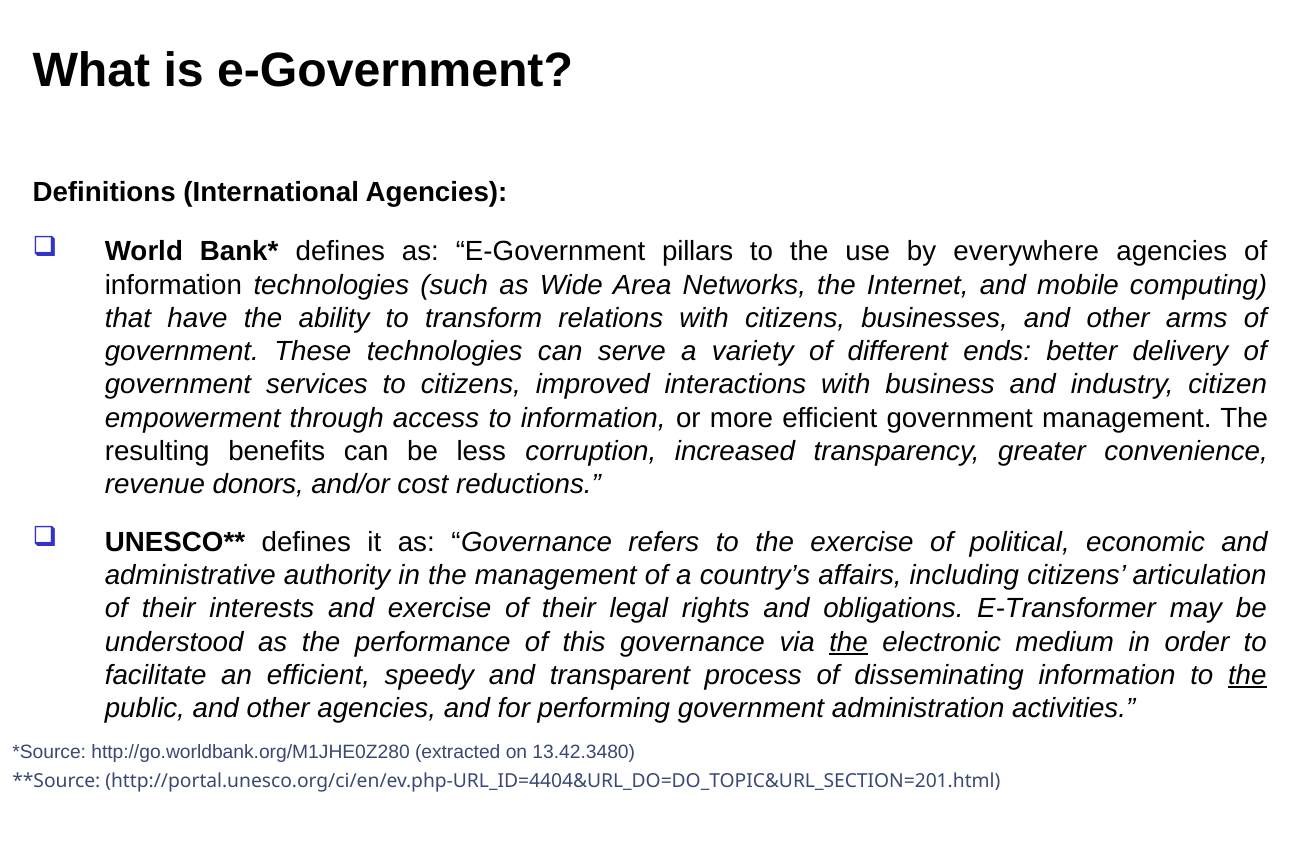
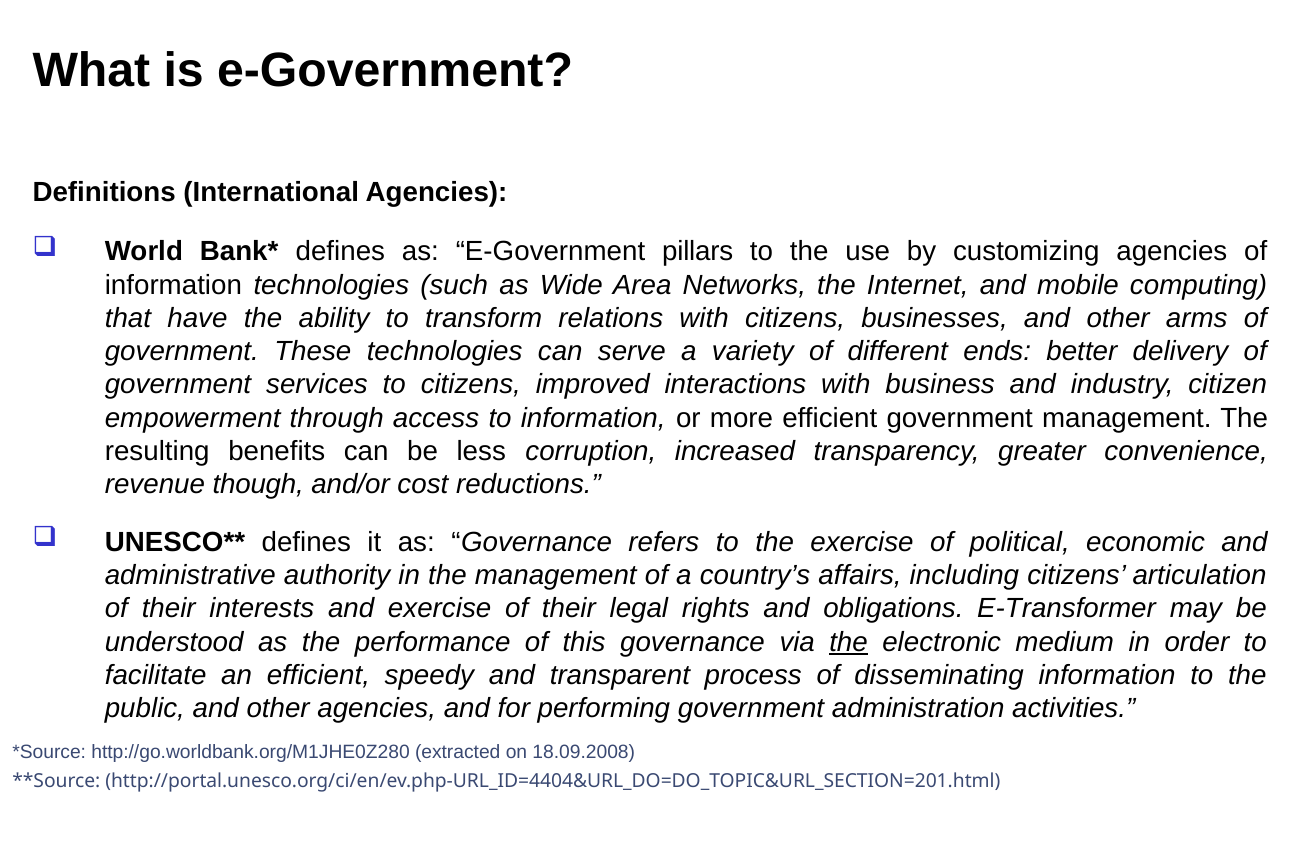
everywhere: everywhere -> customizing (1026, 252)
donors: donors -> though (258, 484)
the underline: present -> none (1247, 675)
13.42.3480: 13.42.3480 -> 18.09.2008 (584, 752)
